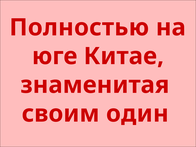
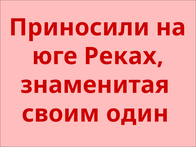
Полностью: Полностью -> Приносили (79, 27)
Китае: Китае -> Реках (124, 56)
